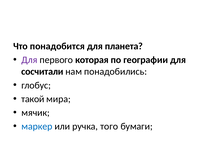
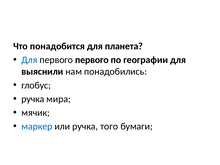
Для colour: purple -> blue (29, 60)
первого которая: которая -> первого (92, 60)
сосчитали: сосчитали -> выяснили (42, 72)
такой: такой -> ручка (33, 99)
